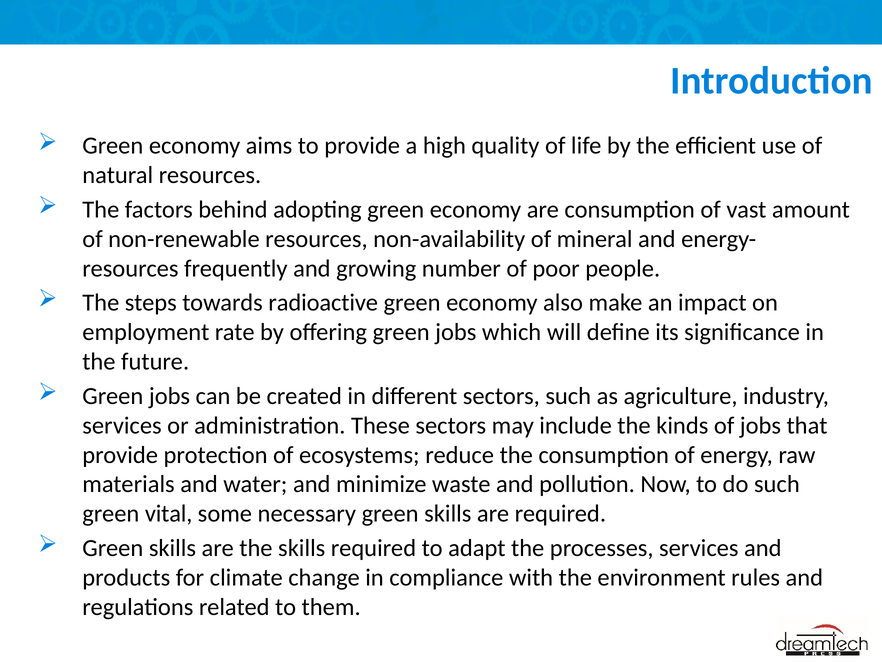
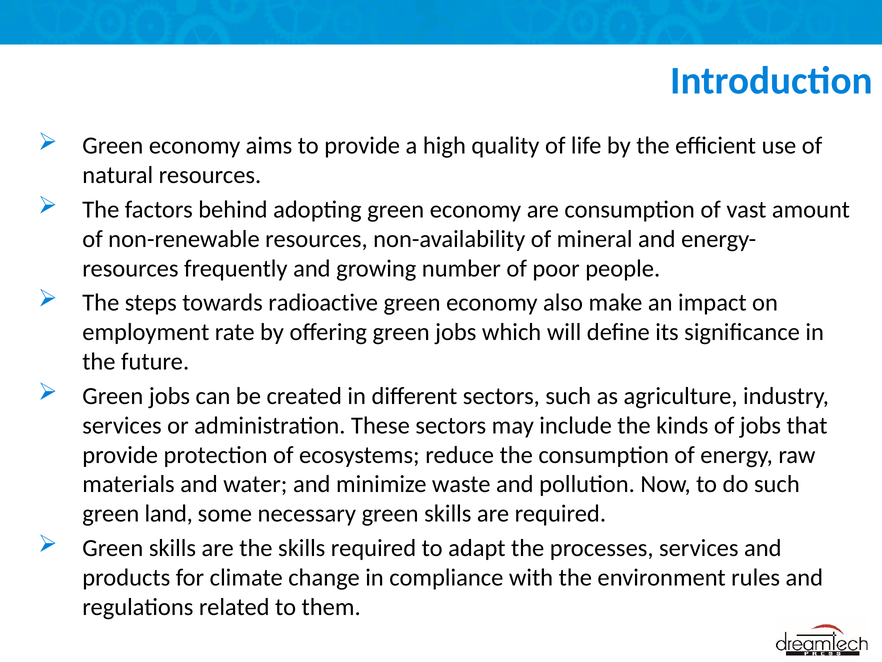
vital: vital -> land (169, 513)
